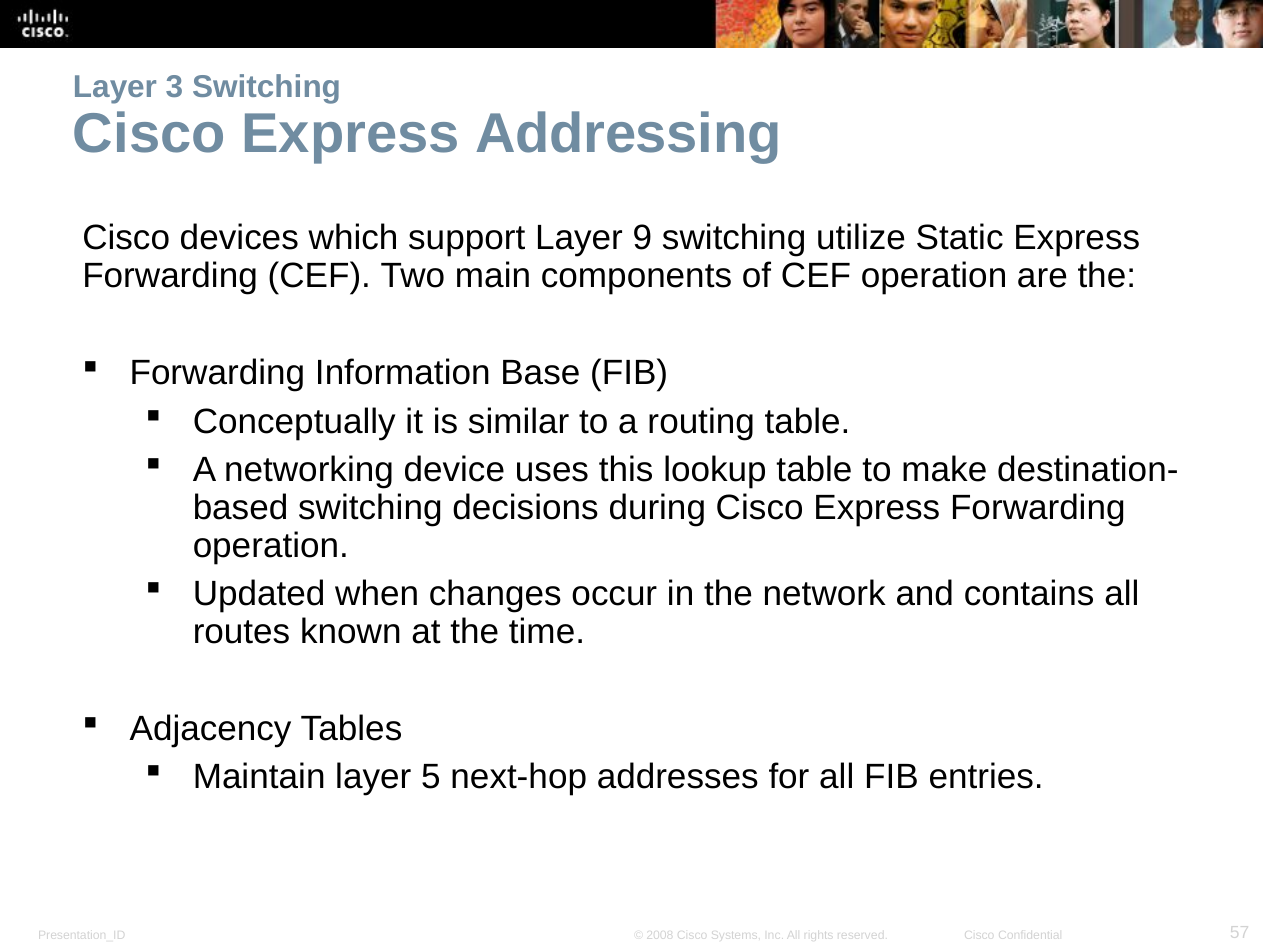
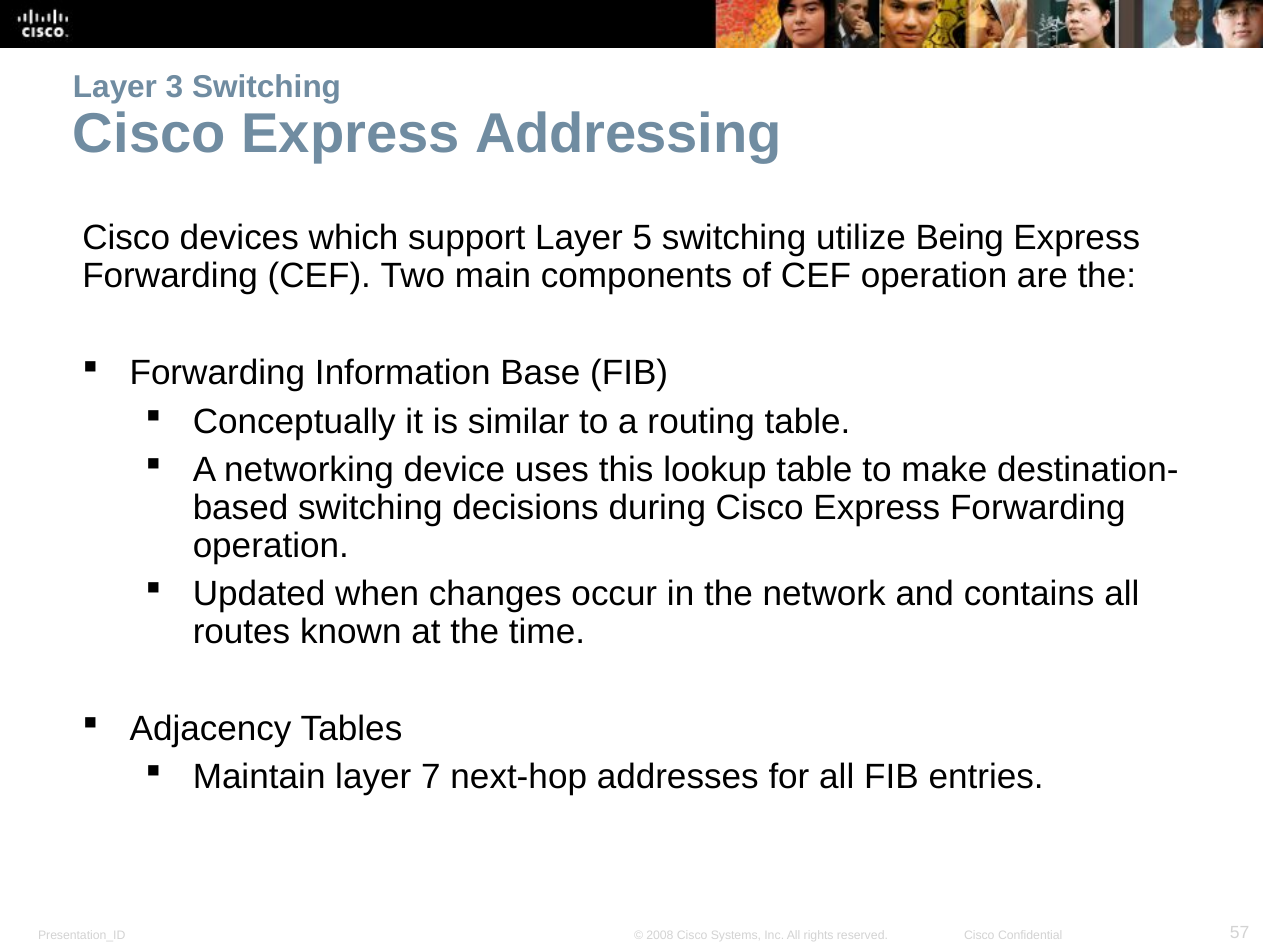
9: 9 -> 5 (642, 238)
Static: Static -> Being (960, 238)
5: 5 -> 7 (431, 777)
